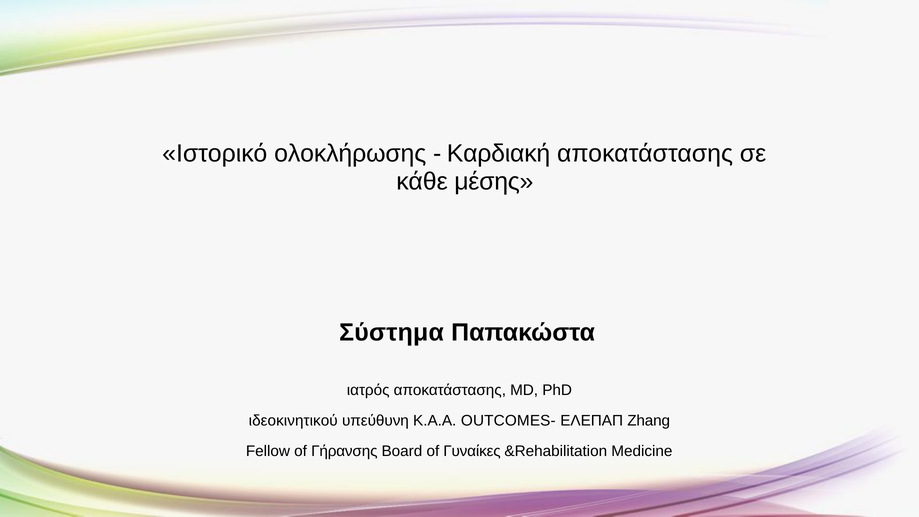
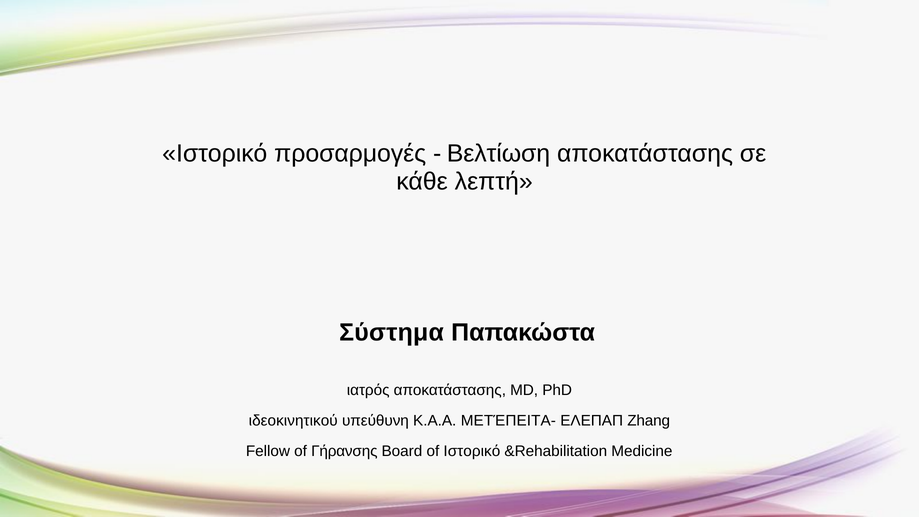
ολοκλήρωσης: ολοκλήρωσης -> προσαρμογές (350, 154)
Καρδιακή: Καρδιακή -> Βελτίωση (499, 154)
μέσης: μέσης -> λεπτή (494, 181)
OUTCOMES-: OUTCOMES- -> ΜΕΤΈΠΕΙΤΑ- (508, 421)
of Γυναίκες: Γυναίκες -> Ιστορικό (472, 451)
